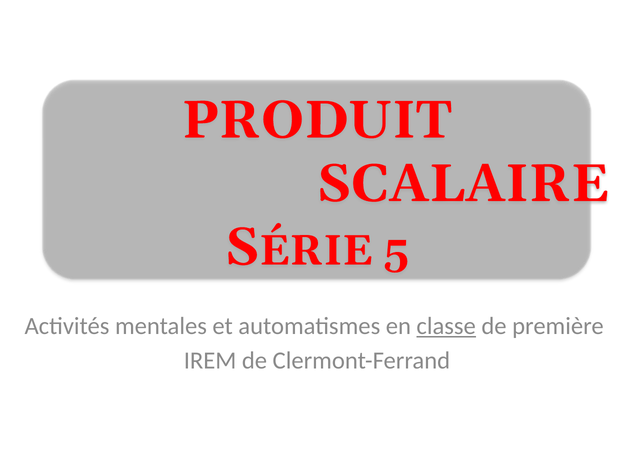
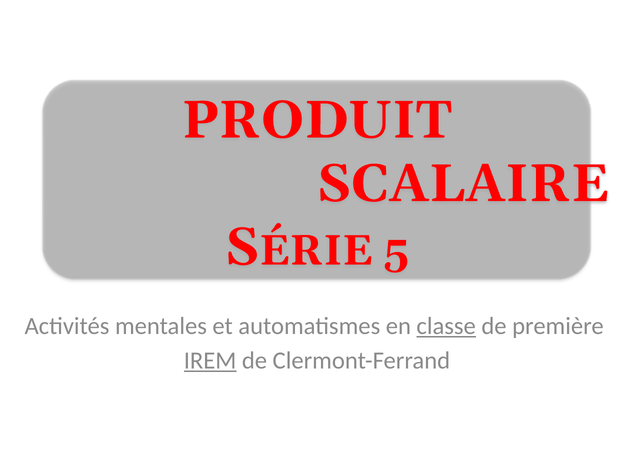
IREM underline: none -> present (210, 360)
